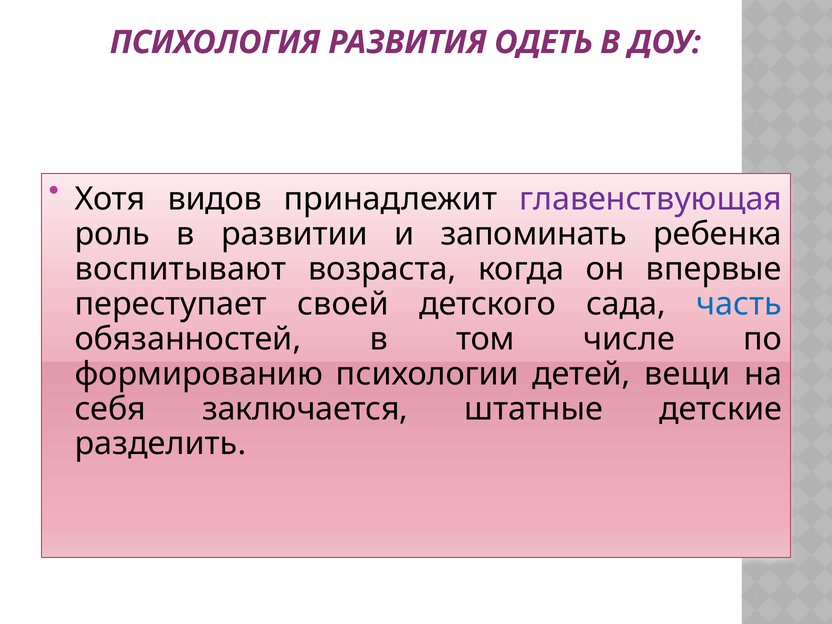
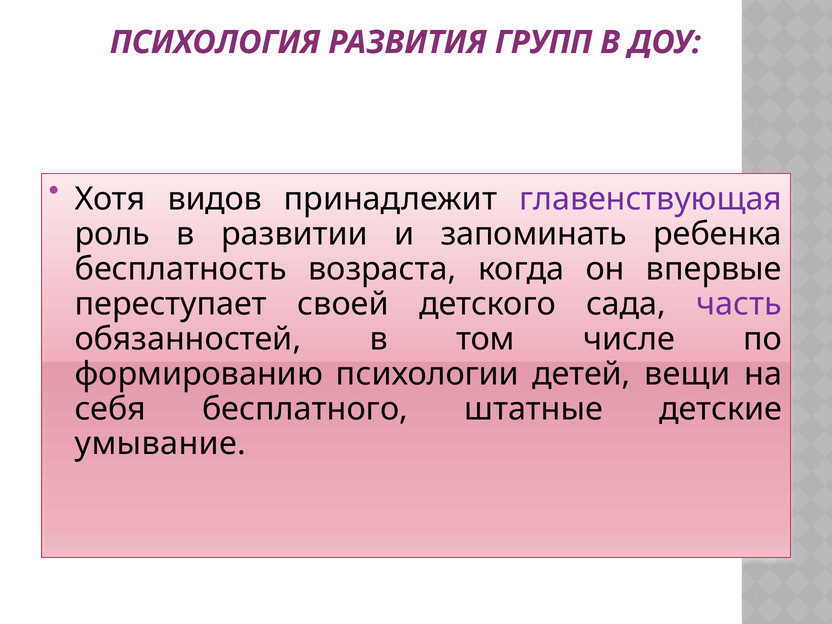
ОДЕТЬ: ОДЕТЬ -> ГРУПП (543, 42)
воспитывают: воспитывают -> бесплатность (181, 269)
часть colour: blue -> purple (739, 304)
заключается: заключается -> бесплатного (305, 409)
разделить: разделить -> умывание (160, 444)
